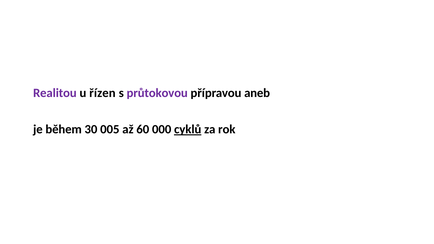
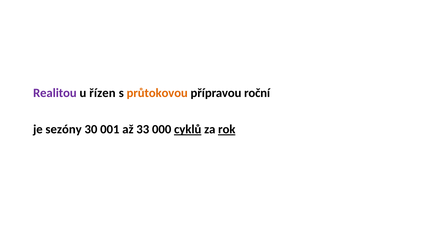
průtokovou colour: purple -> orange (157, 93)
aneb: aneb -> roční (257, 93)
během: během -> sezóny (64, 129)
005: 005 -> 001 (110, 129)
60: 60 -> 33 (143, 129)
rok underline: none -> present (227, 129)
